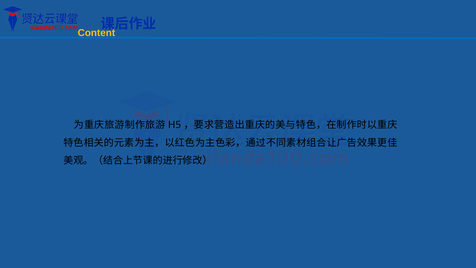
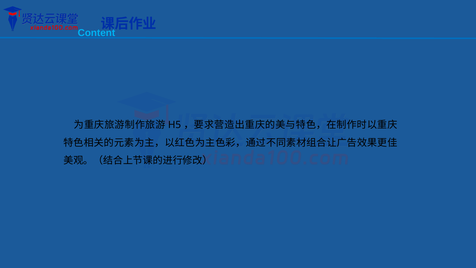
Content colour: yellow -> light blue (96, 33)
